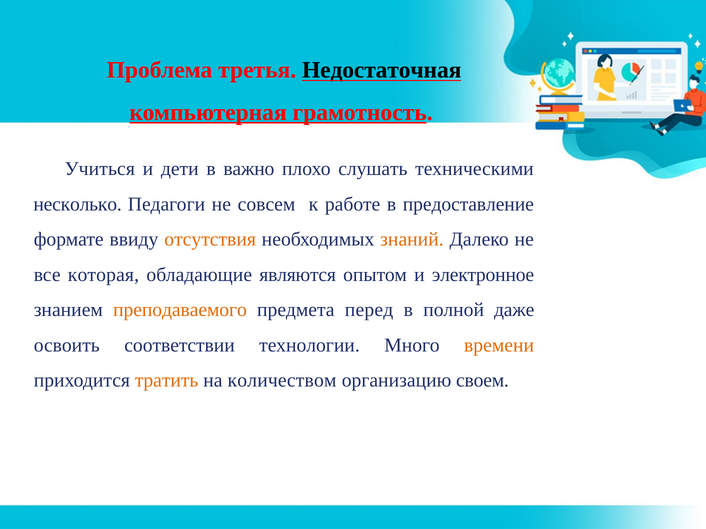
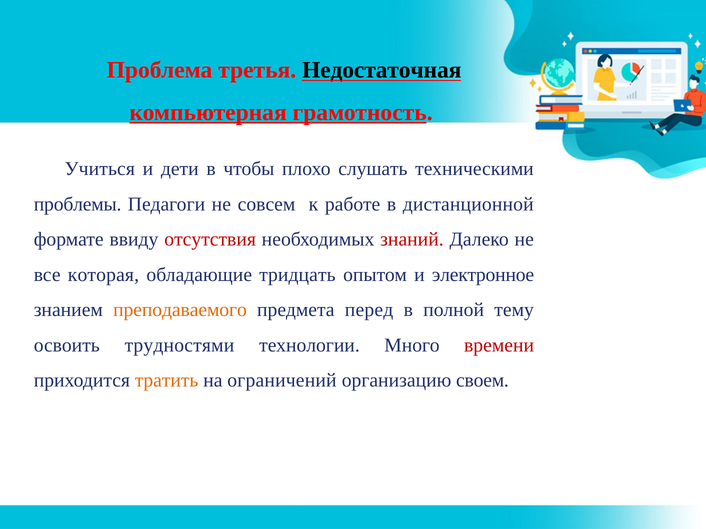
важно: важно -> чтобы (249, 169)
несколько: несколько -> проблемы (78, 204)
предоставление: предоставление -> дистанционной (468, 204)
отсутствия colour: orange -> red (210, 240)
знаний colour: orange -> red (412, 240)
являются: являются -> тридцать (297, 275)
даже: даже -> тему (514, 310)
соответствии: соответствии -> трудностями (179, 345)
времени colour: orange -> red (499, 345)
количеством: количеством -> ограничений (282, 381)
